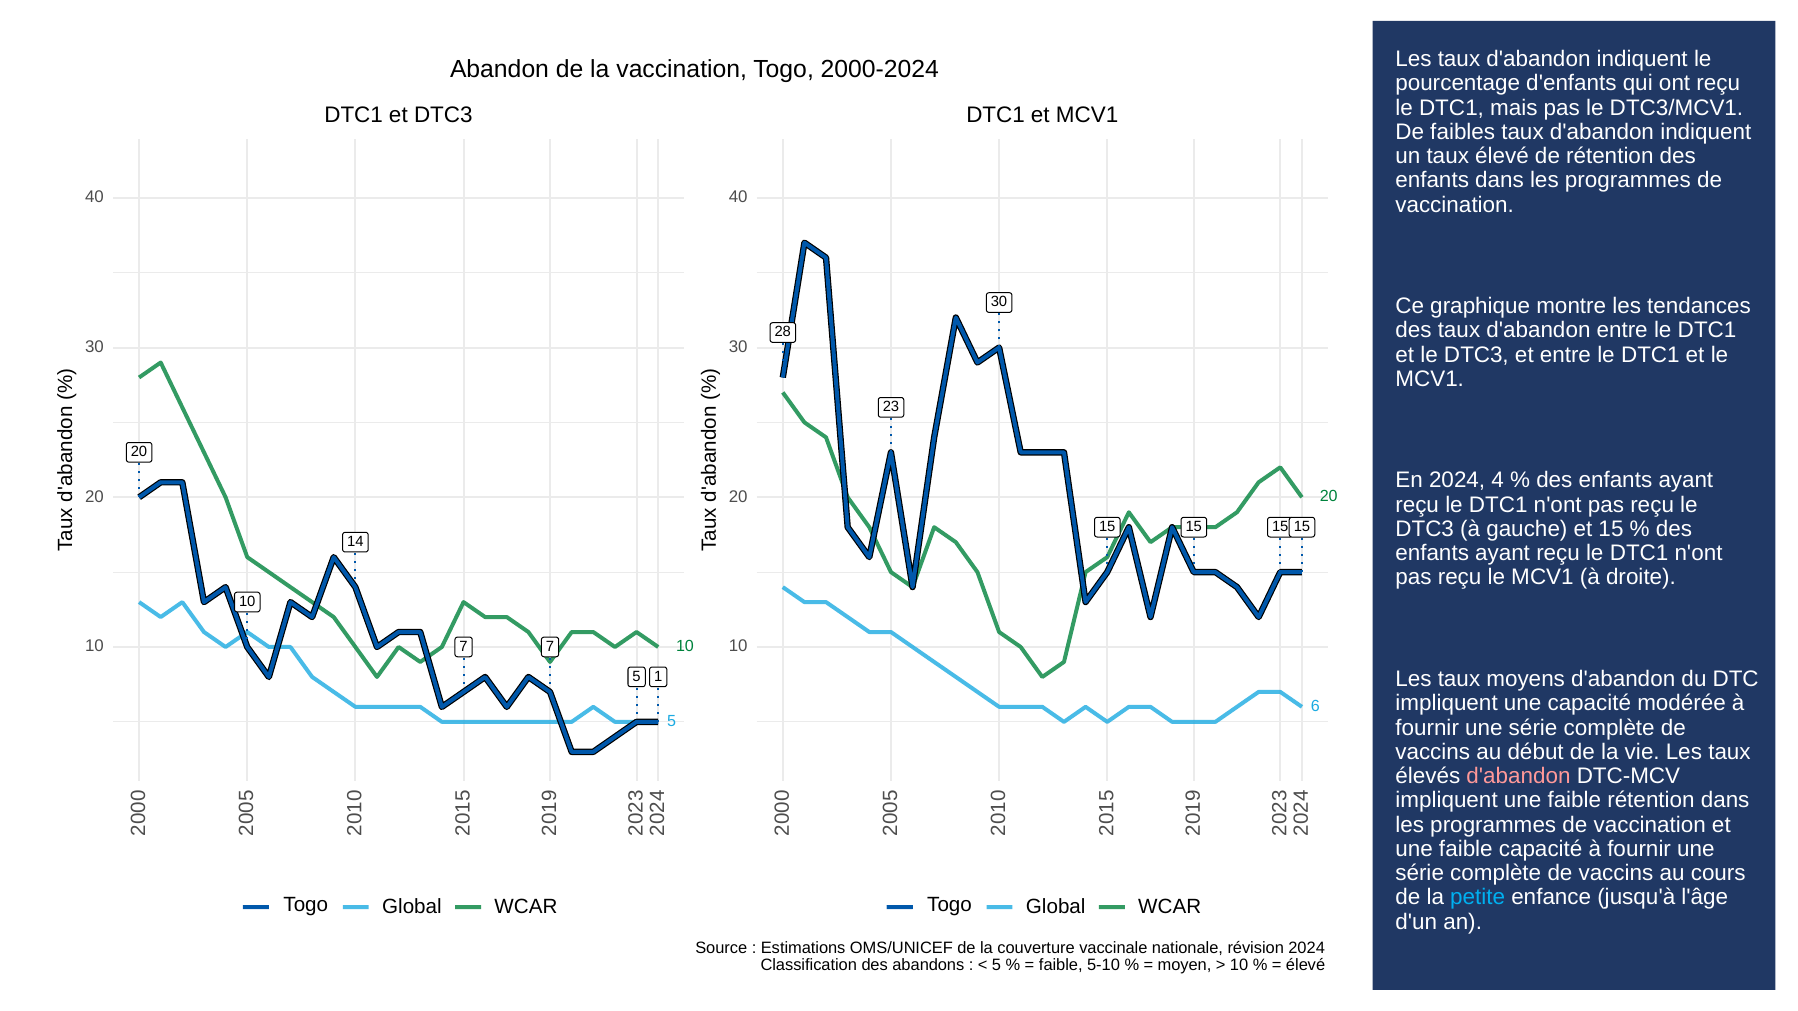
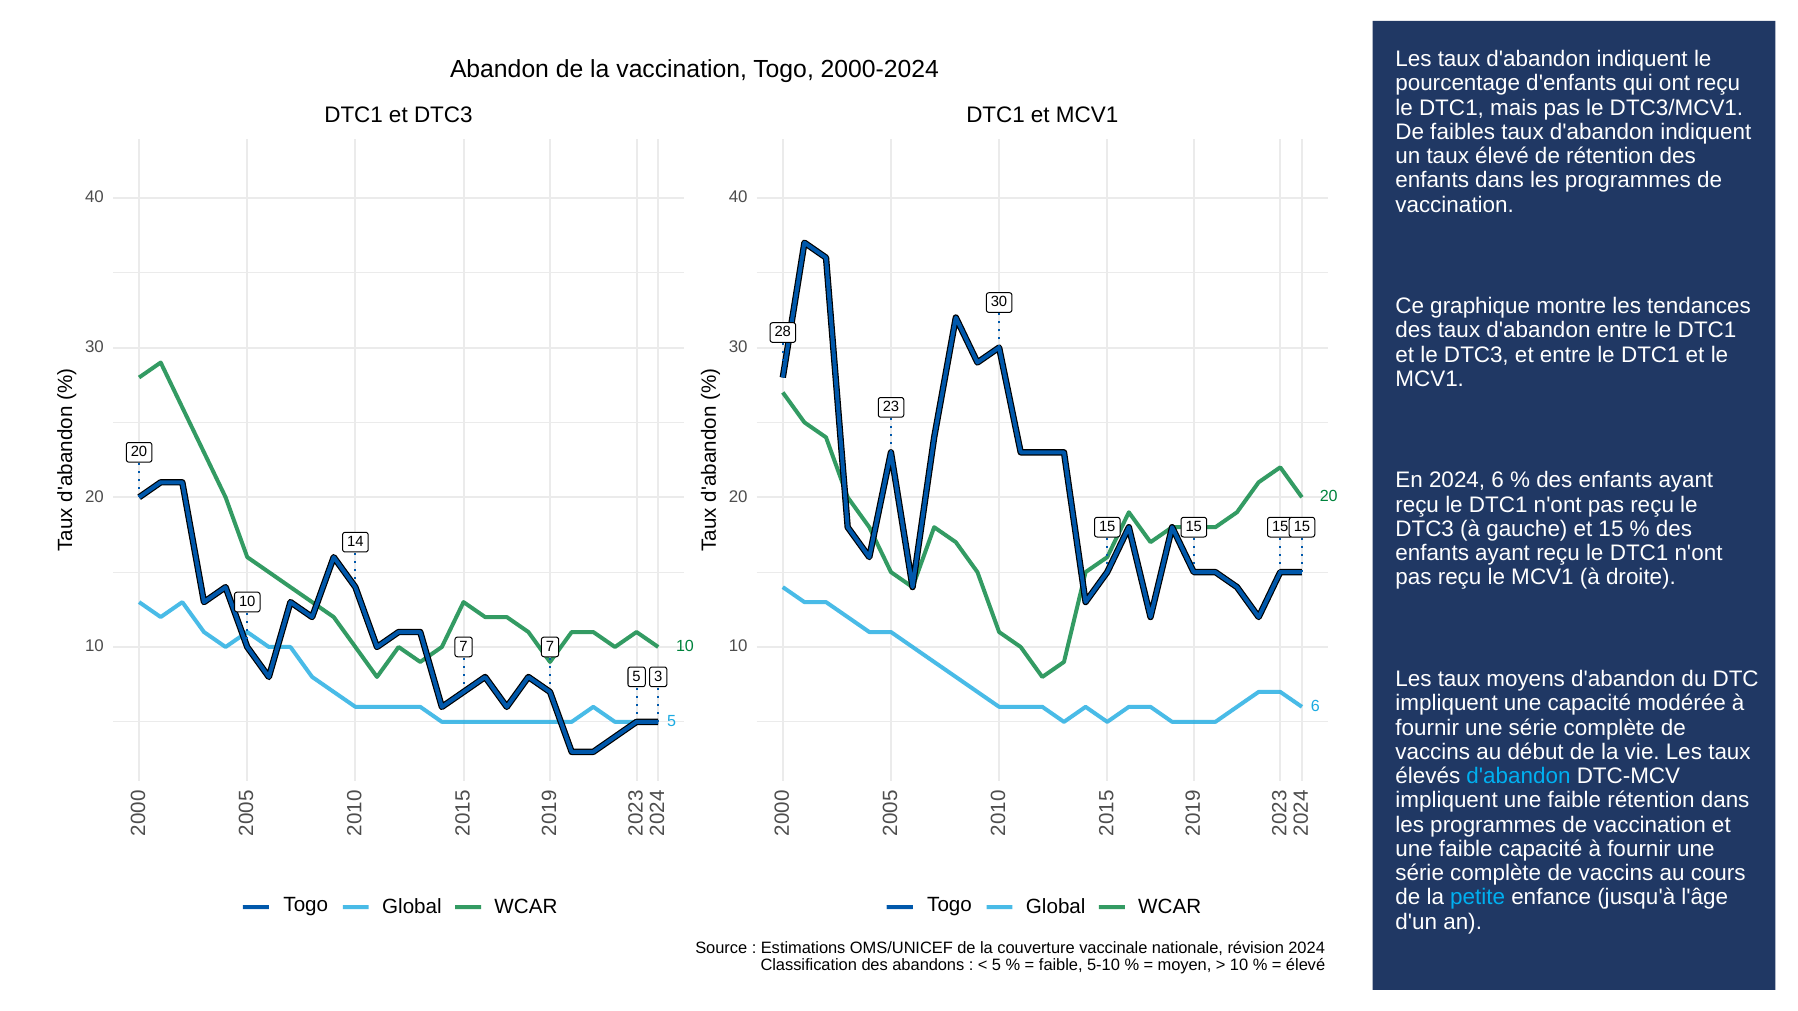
2024 4: 4 -> 6 (1498, 481)
5 1: 1 -> 3 (658, 677)
d'abandon colour: pink -> light blue (1518, 776)
